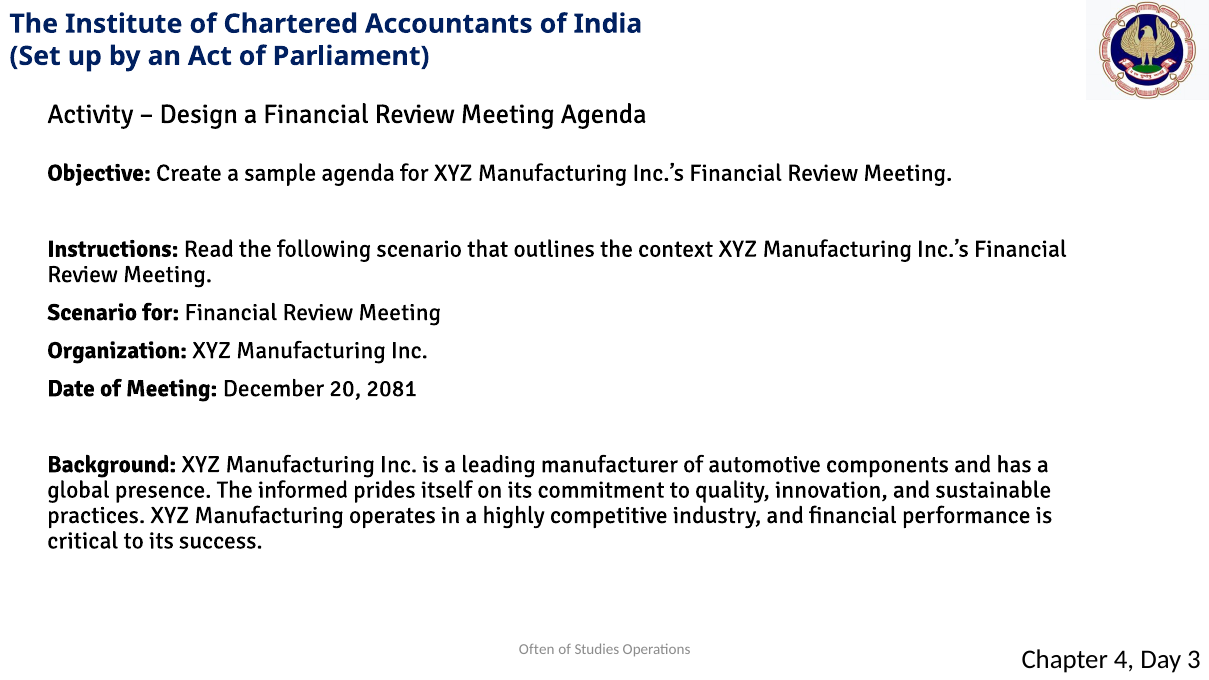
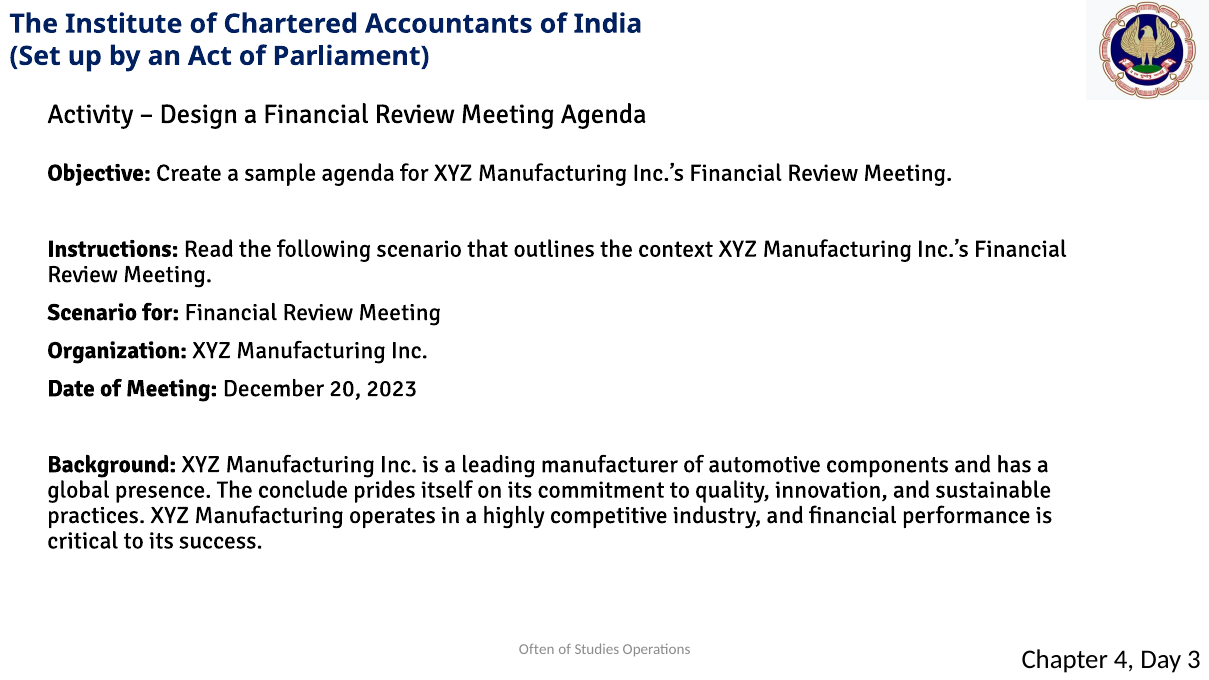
2081: 2081 -> 2023 (392, 388)
informed: informed -> conclude (303, 490)
